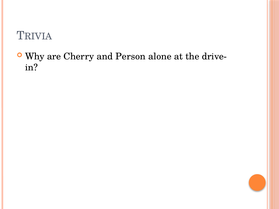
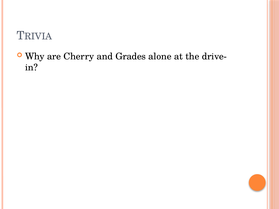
Person: Person -> Grades (131, 56)
